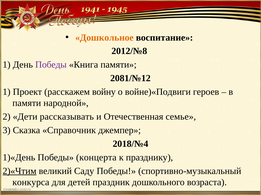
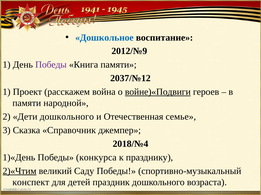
Дошкольное colour: orange -> blue (104, 38)
2012/№8: 2012/№8 -> 2012/№9 (129, 51)
2081/№12: 2081/№12 -> 2037/№12 (130, 79)
войну: войну -> война (104, 92)
войне)«Подвиги underline: none -> present (158, 92)
Дети рассказывать: рассказывать -> дошкольного (67, 117)
концерта: концерта -> конкурса (96, 158)
конкурса: конкурса -> конспект (31, 183)
